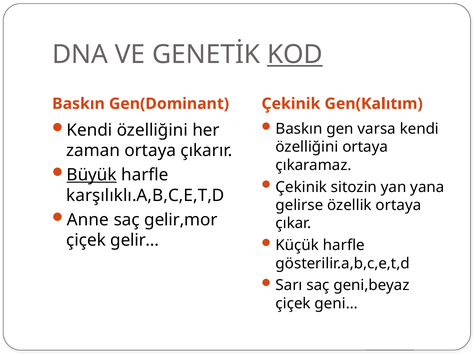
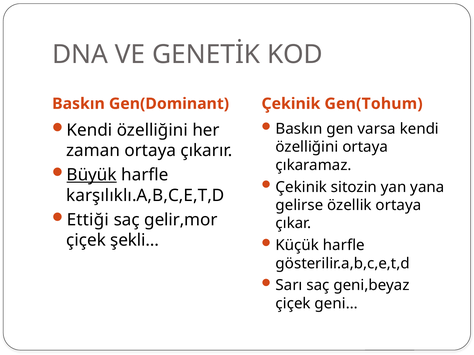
KOD underline: present -> none (295, 55)
Gen(Kalıtım: Gen(Kalıtım -> Gen(Tohum (374, 104)
Anne: Anne -> Ettiği (88, 220)
gelir…: gelir… -> şekli… (135, 241)
